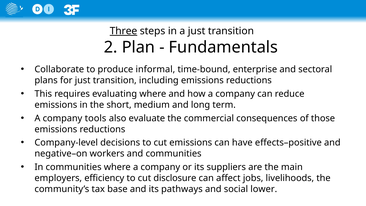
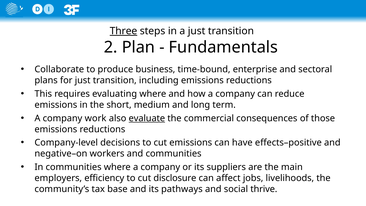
informal: informal -> business (155, 69)
tools: tools -> work (96, 118)
evaluate underline: none -> present (147, 118)
lower: lower -> thrive (264, 189)
